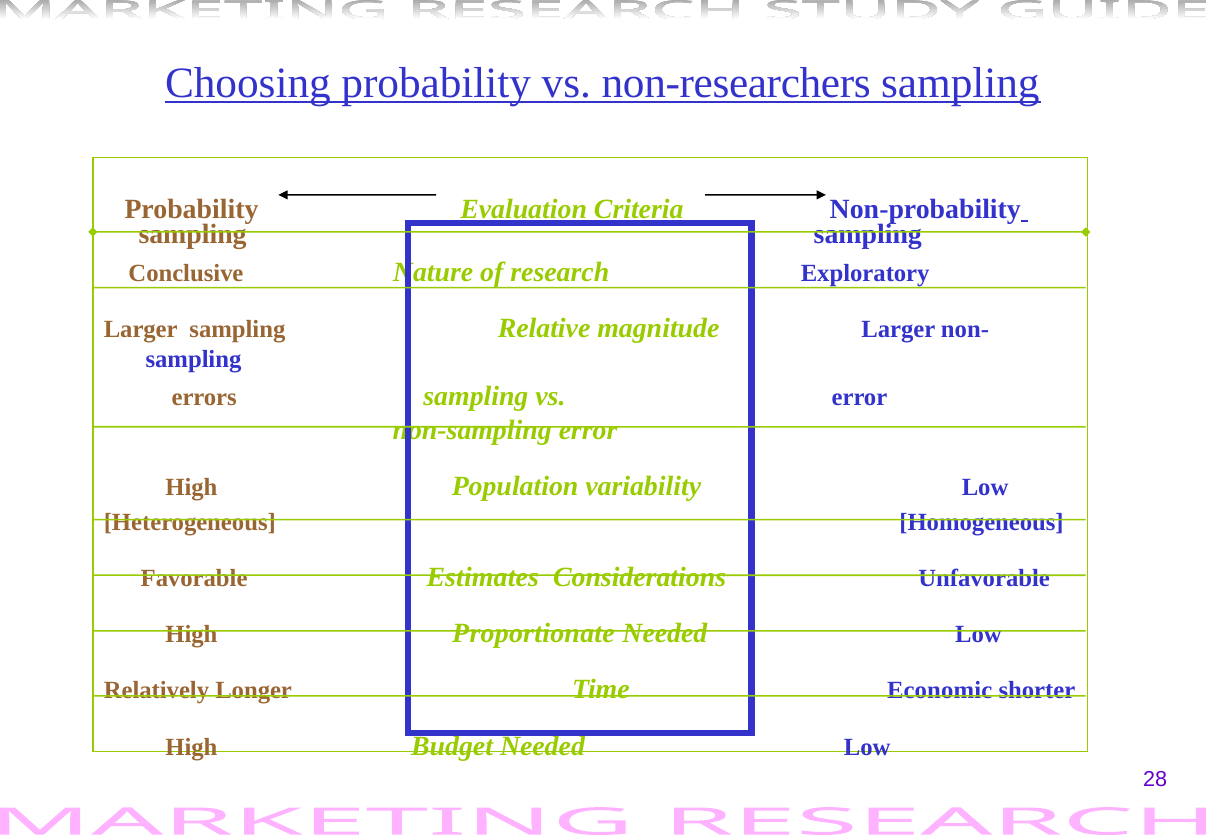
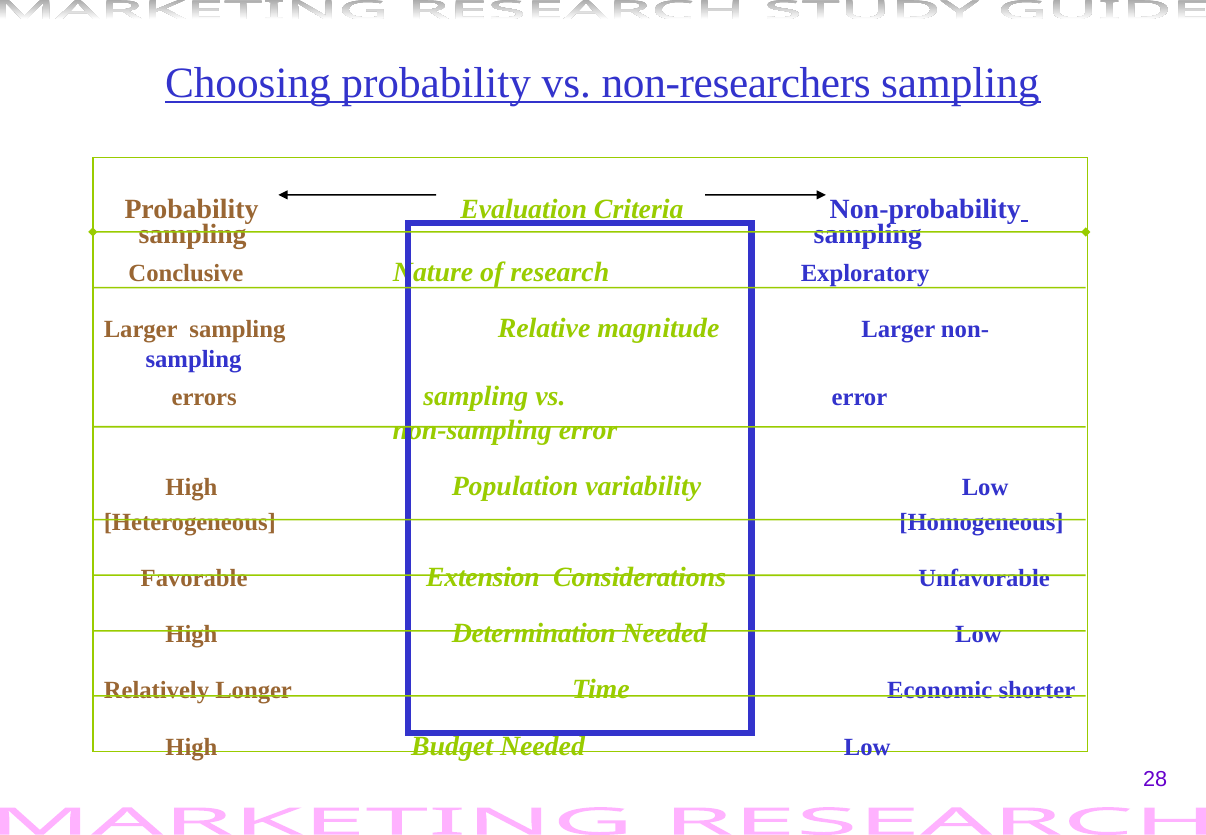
Estimates: Estimates -> Extension (483, 577)
Proportionate: Proportionate -> Determination (534, 634)
